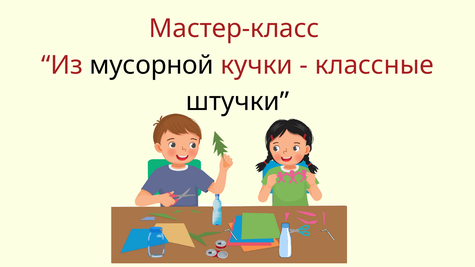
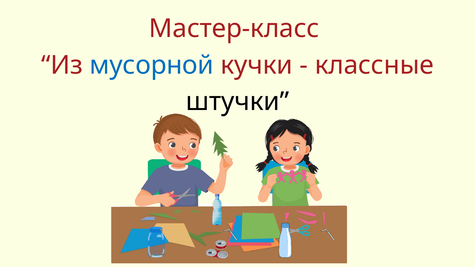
мусорной colour: black -> blue (152, 65)
